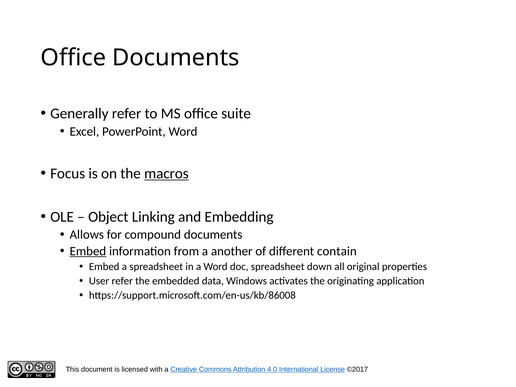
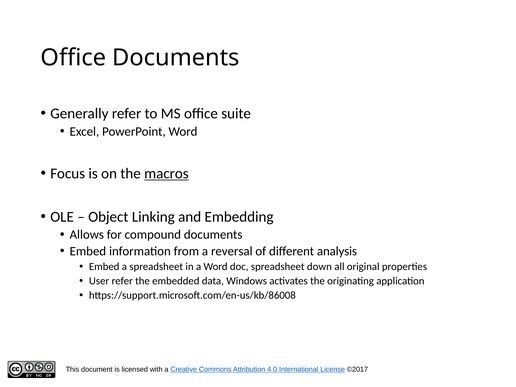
Embed underline: present -> none (88, 251)
another: another -> reversal (232, 251)
contain: contain -> analysis (337, 251)
